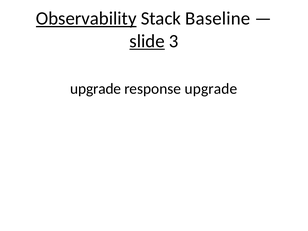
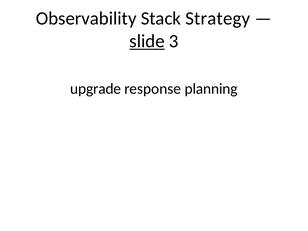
Observability underline: present -> none (86, 19)
Baseline: Baseline -> Strategy (218, 19)
response upgrade: upgrade -> planning (211, 89)
